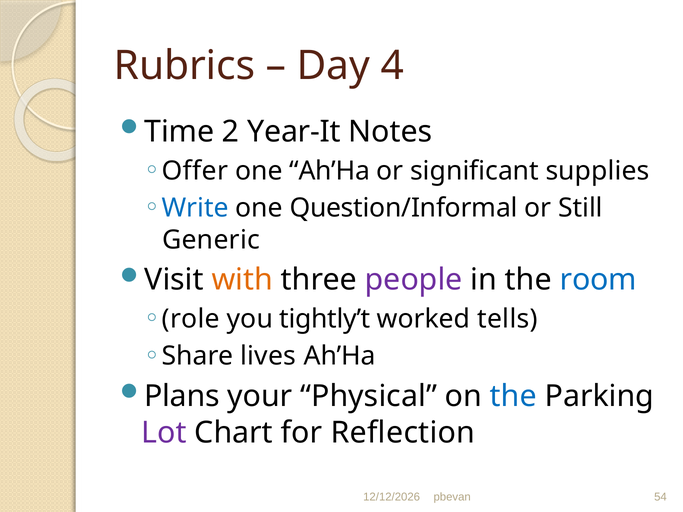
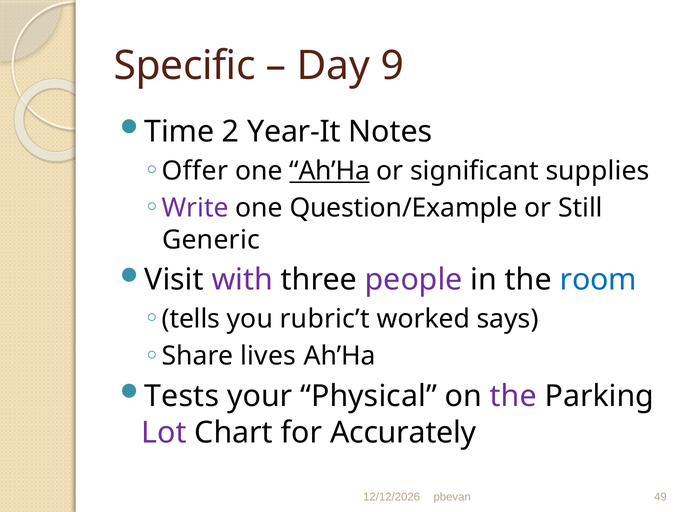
Rubrics: Rubrics -> Specific (185, 66)
4: 4 -> 9 (392, 66)
Ah’Ha underline: none -> present (330, 171)
Write colour: blue -> purple (195, 208)
Question/Informal: Question/Informal -> Question/Example (404, 208)
with colour: orange -> purple (242, 280)
role: role -> tells (191, 319)
tightly’t: tightly’t -> rubric’t (325, 319)
tells: tells -> says (508, 319)
Plans: Plans -> Tests (182, 396)
the colour: blue -> purple (513, 396)
Reflection: Reflection -> Accurately (403, 433)
54: 54 -> 49 (660, 497)
